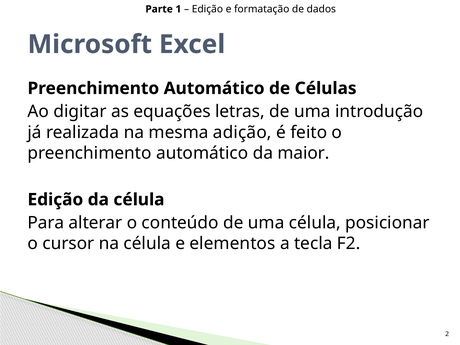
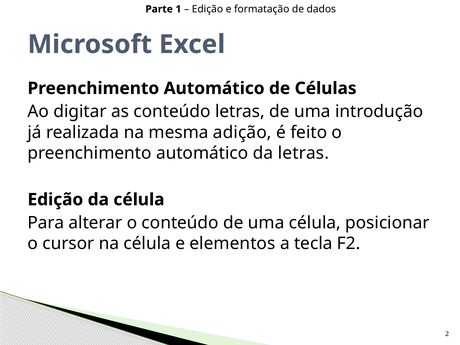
as equações: equações -> conteúdo (172, 112)
da maior: maior -> letras (303, 153)
